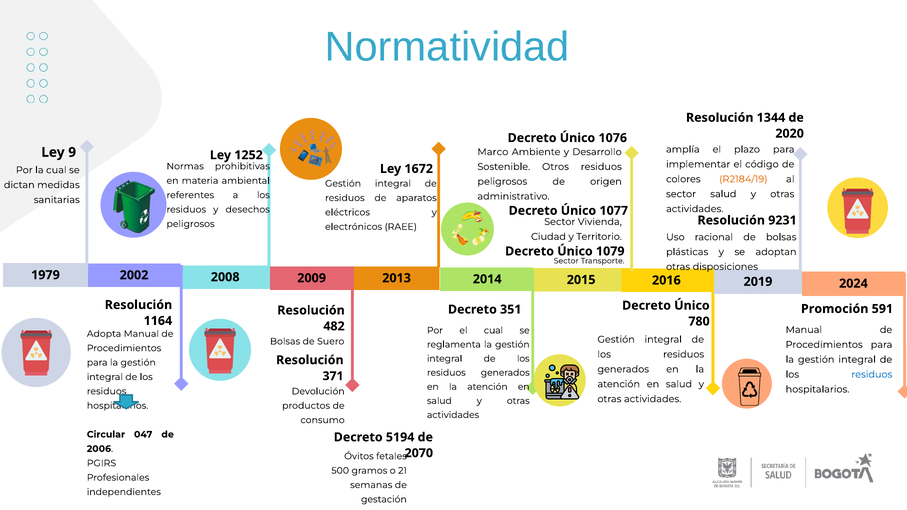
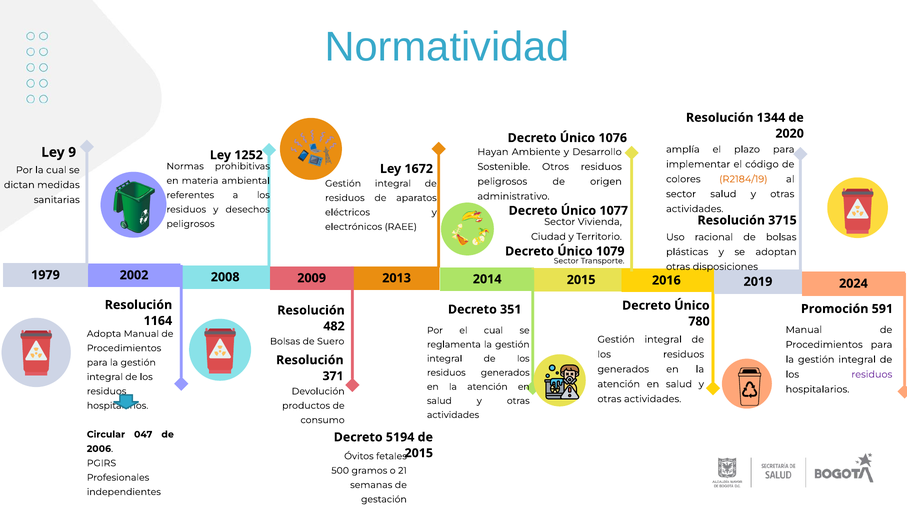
Marco: Marco -> Hayan (493, 152)
9231: 9231 -> 3715 (782, 220)
residuos colour: blue -> purple (872, 375)
2070: 2070 -> 2015 (419, 453)
